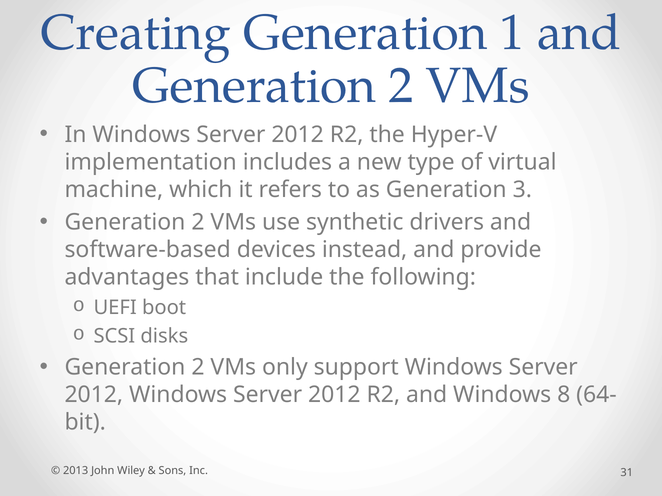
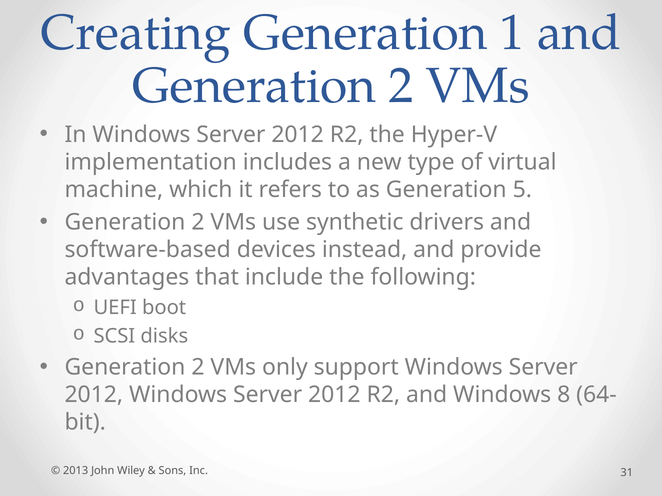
3: 3 -> 5 (522, 190)
